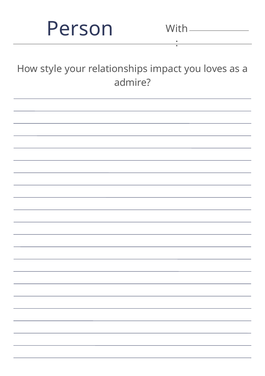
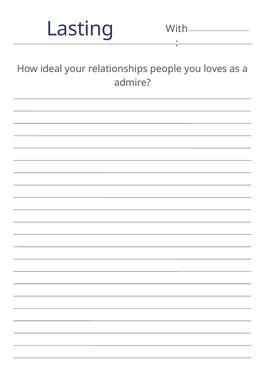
Person: Person -> Lasting (80, 29)
style: style -> ideal (51, 69)
impact: impact -> people (166, 69)
